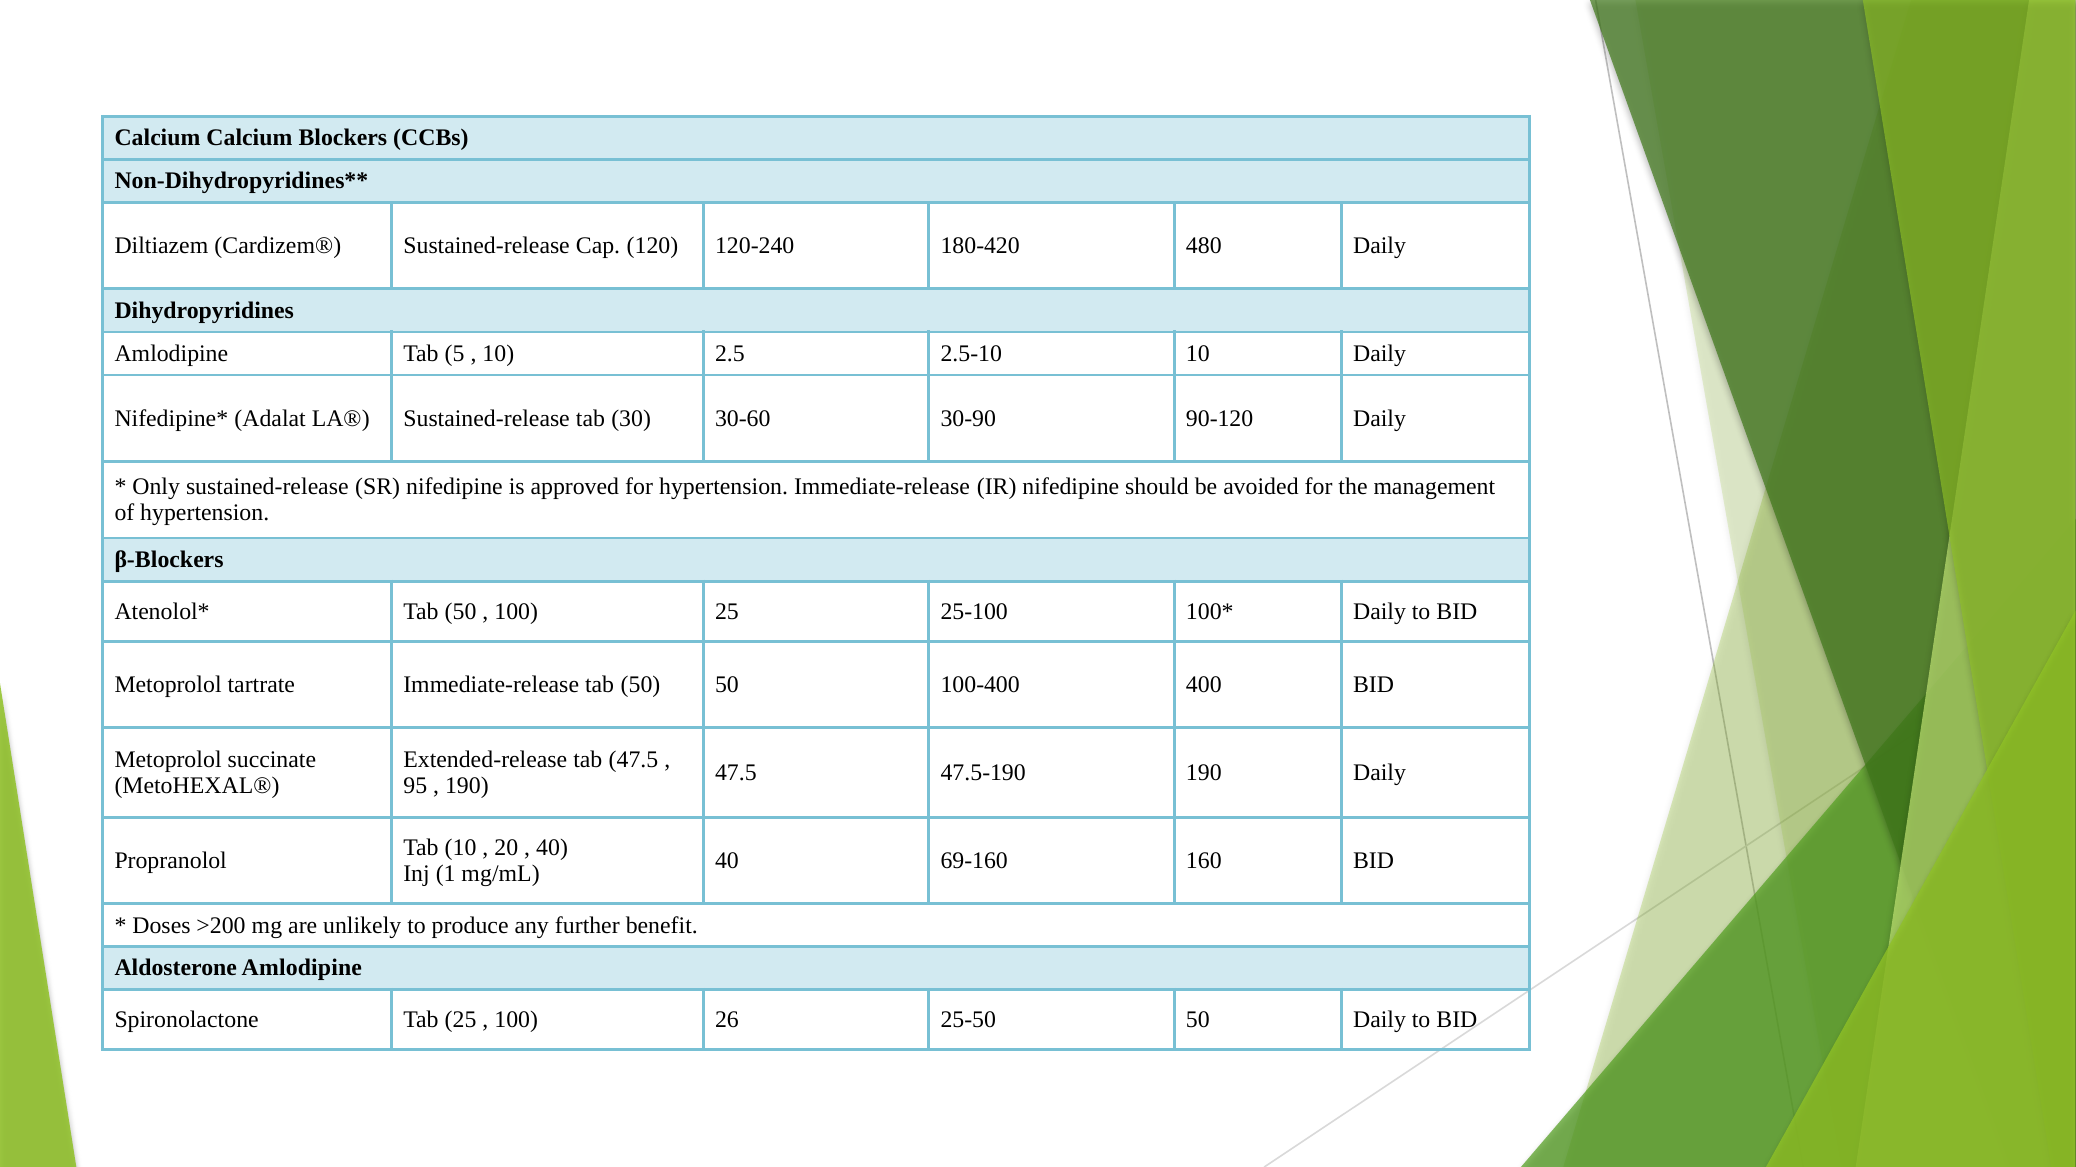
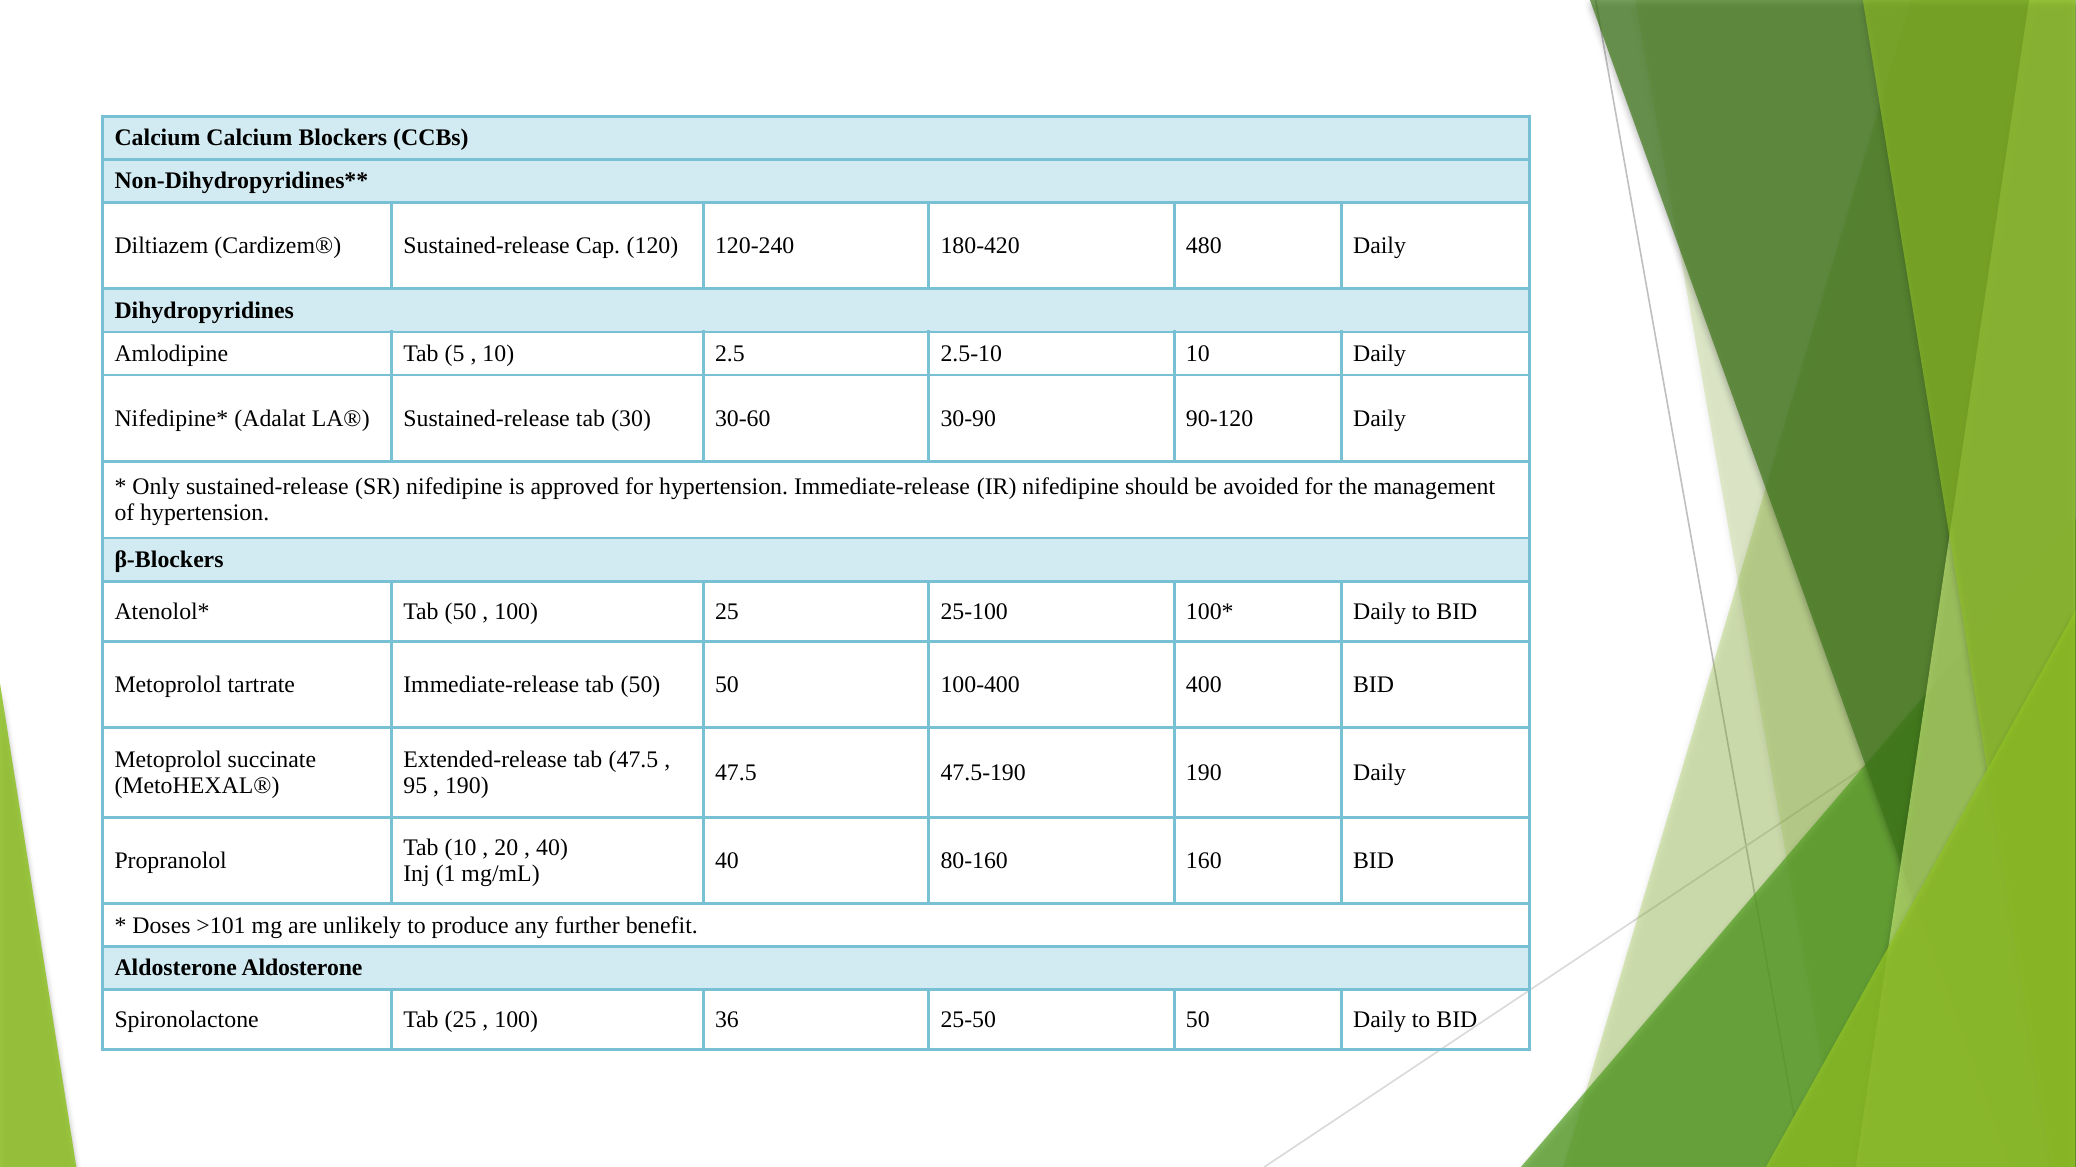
69-160: 69-160 -> 80-160 (974, 861)
>200: >200 -> >101 (221, 926)
Aldosterone Amlodipine: Amlodipine -> Aldosterone (302, 969)
26: 26 -> 36 (727, 1020)
